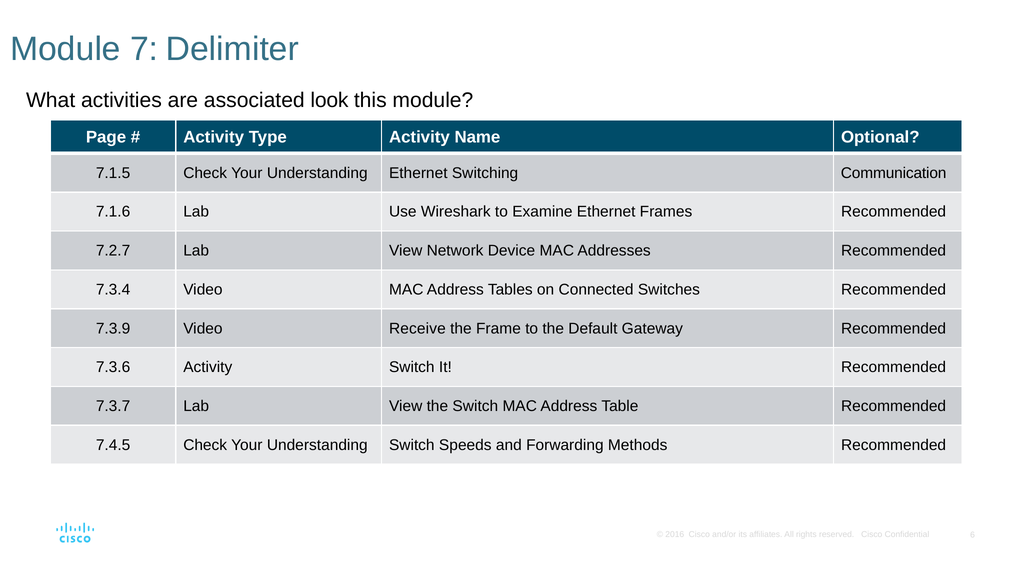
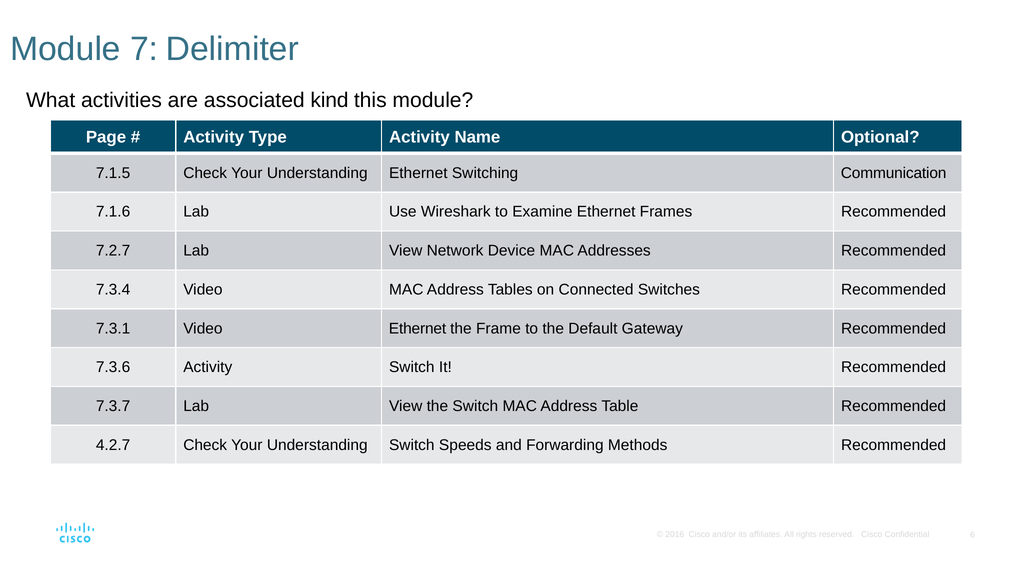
look: look -> kind (329, 100)
7.3.9: 7.3.9 -> 7.3.1 (113, 328)
Video Receive: Receive -> Ethernet (418, 328)
7.4.5: 7.4.5 -> 4.2.7 (113, 445)
